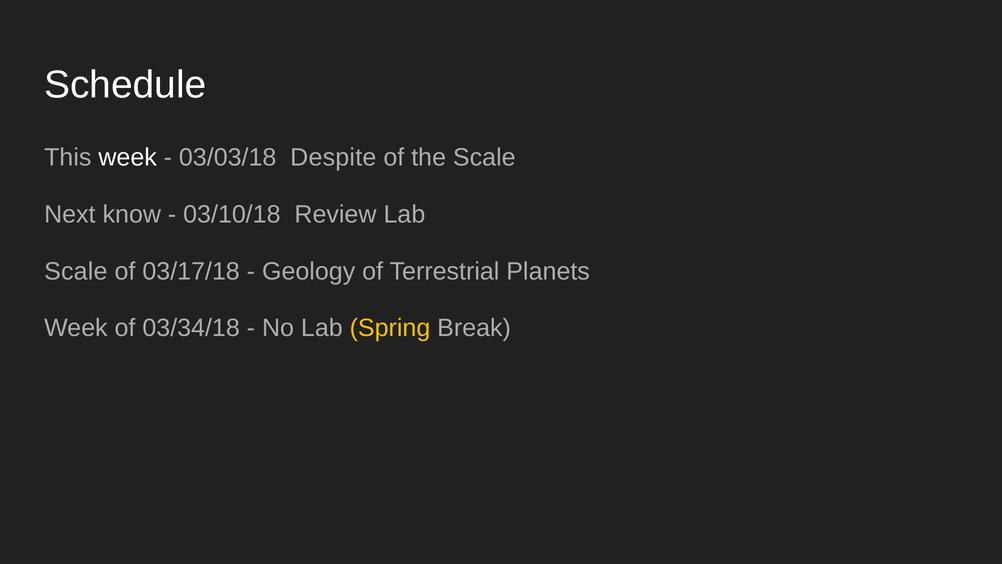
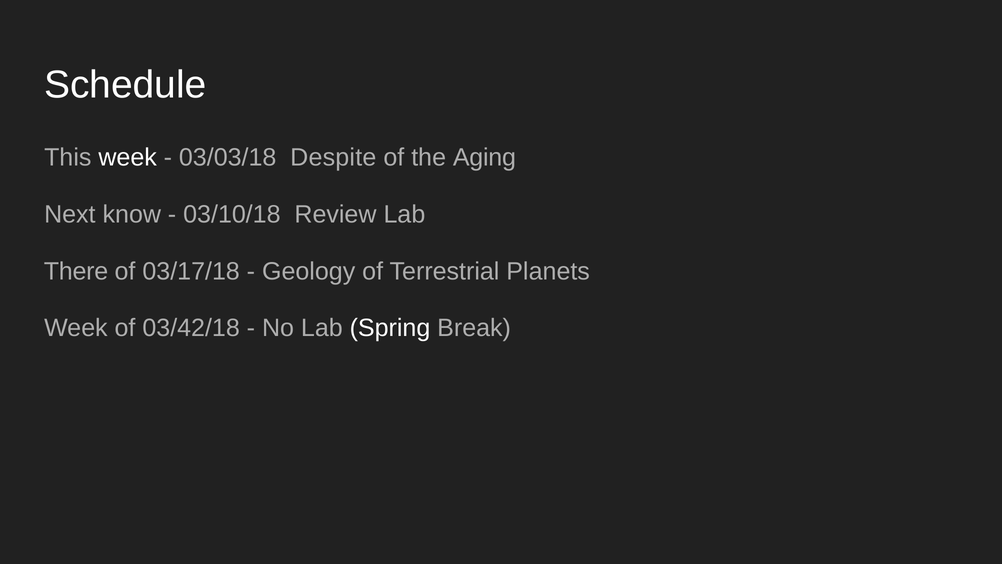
the Scale: Scale -> Aging (484, 158)
Scale: Scale -> There (76, 271)
03/34/18: 03/34/18 -> 03/42/18 (191, 328)
Spring colour: yellow -> white (390, 328)
